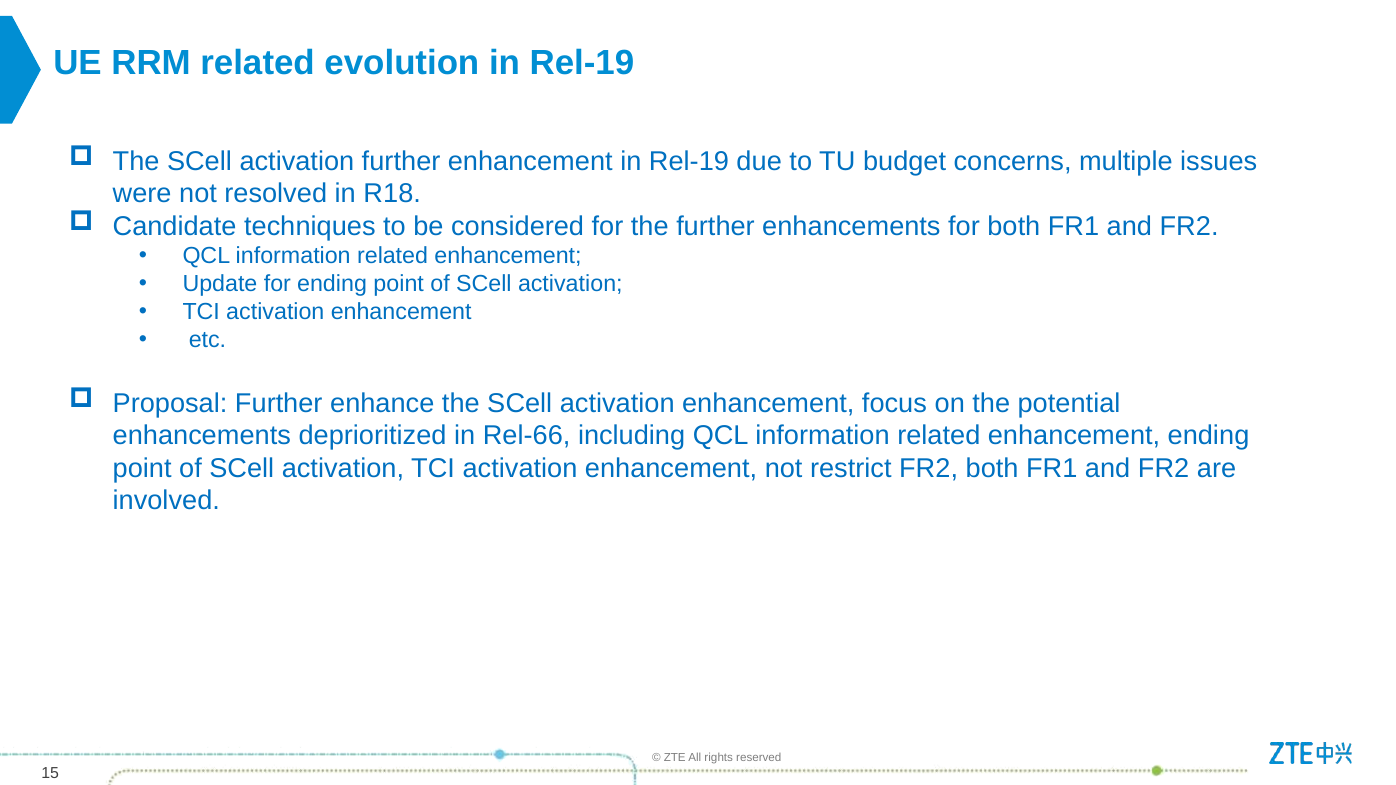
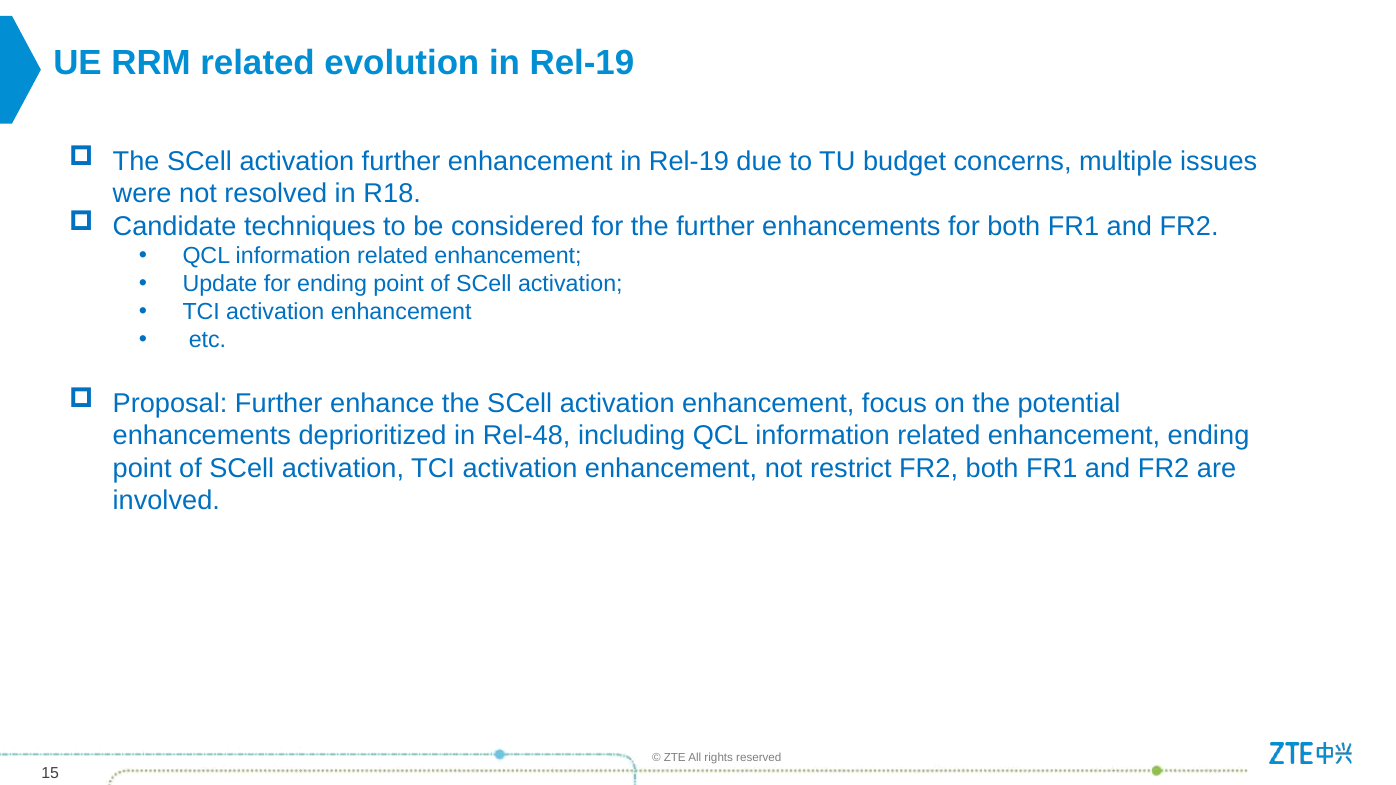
Rel-66: Rel-66 -> Rel-48 (527, 436)
